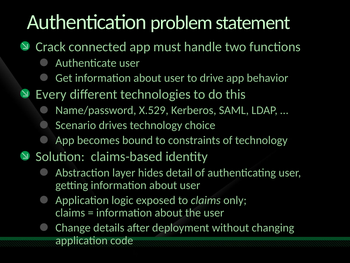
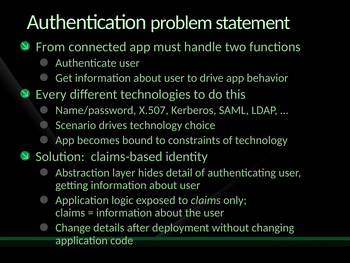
Crack: Crack -> From (51, 47)
X.529: X.529 -> X.507 (154, 110)
